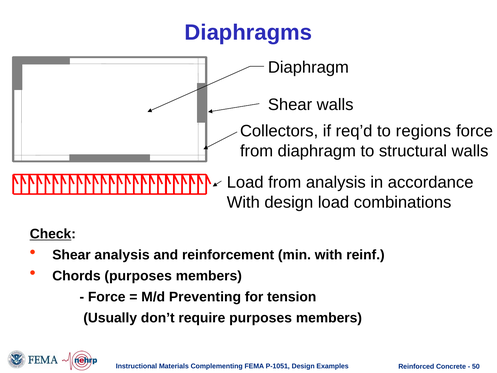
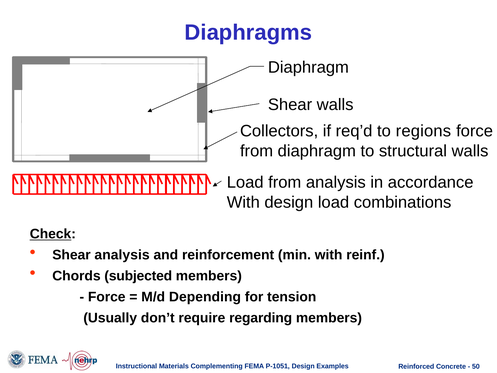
Chords purposes: purposes -> subjected (138, 276)
Preventing: Preventing -> Depending (205, 297)
require purposes: purposes -> regarding (261, 318)
